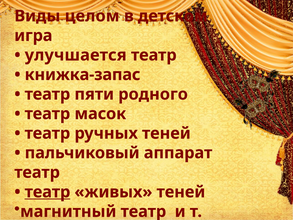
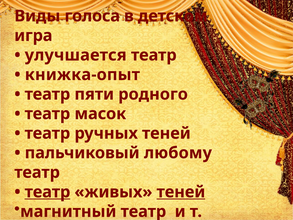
целом: целом -> голоса (92, 16)
книжка-запас: книжка-запас -> книжка-опыт (82, 75)
аппарат: аппарат -> любому (178, 153)
теней underline: none -> present (181, 192)
